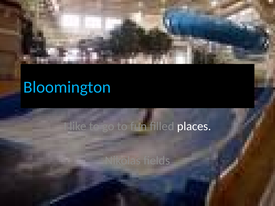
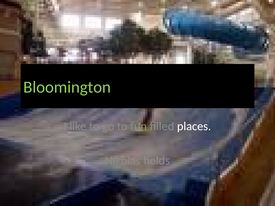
Bloomington colour: light blue -> light green (67, 87)
